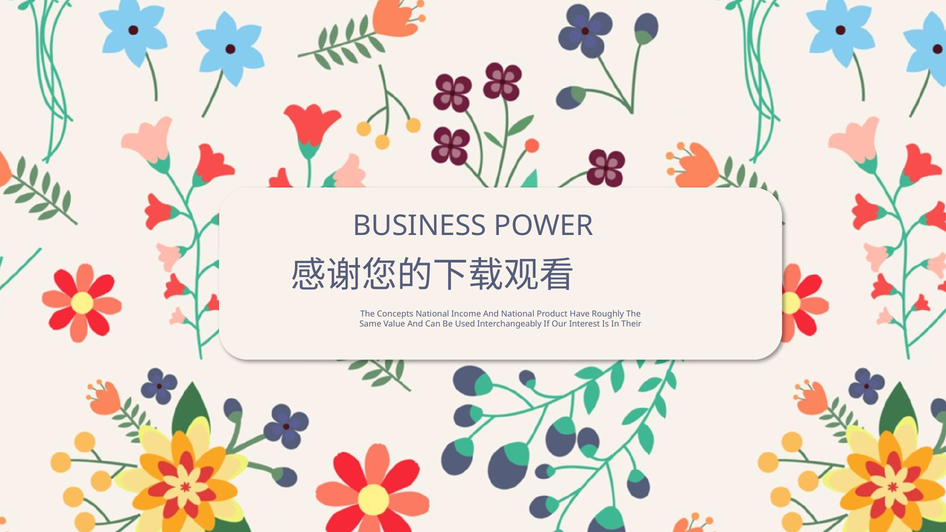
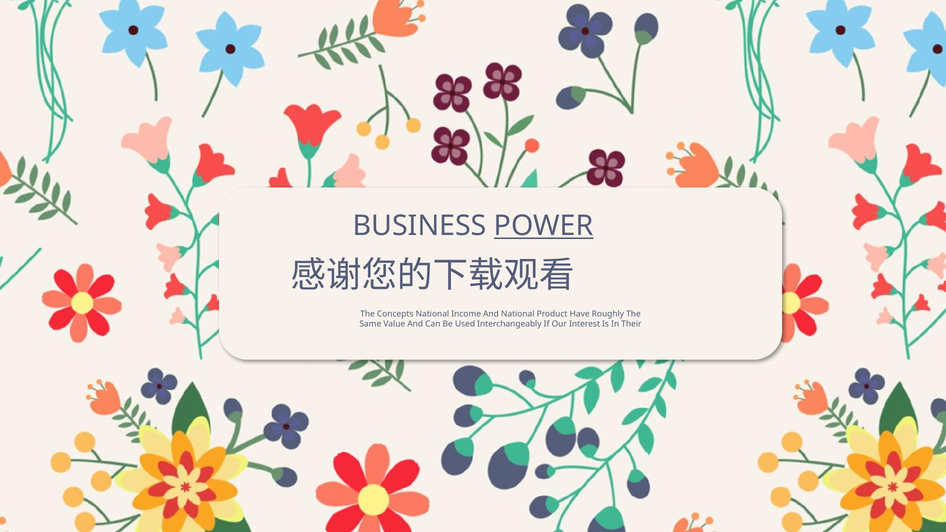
POWER underline: none -> present (544, 226)
